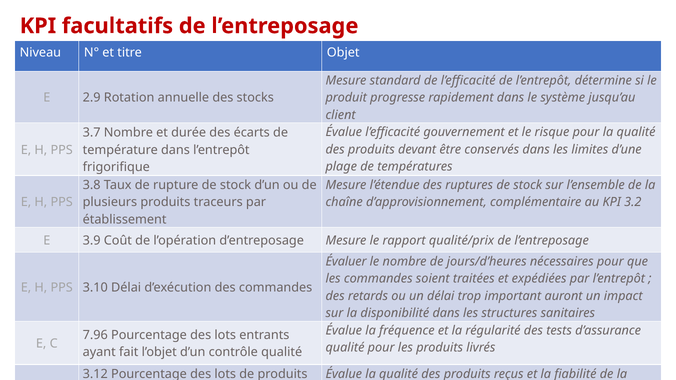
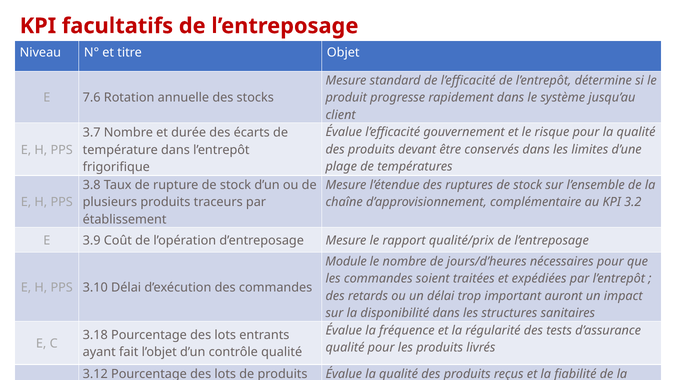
2.9: 2.9 -> 7.6 (92, 98)
Évaluer: Évaluer -> Module (346, 262)
7.96: 7.96 -> 3.18 (95, 335)
